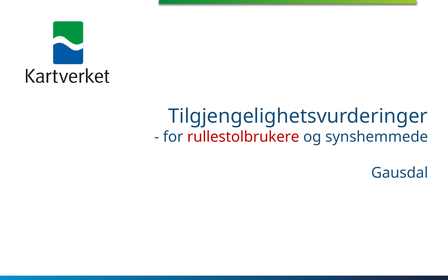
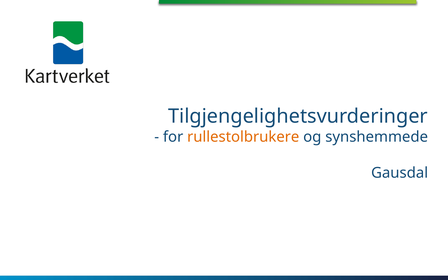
rullestolbrukere colour: red -> orange (243, 137)
